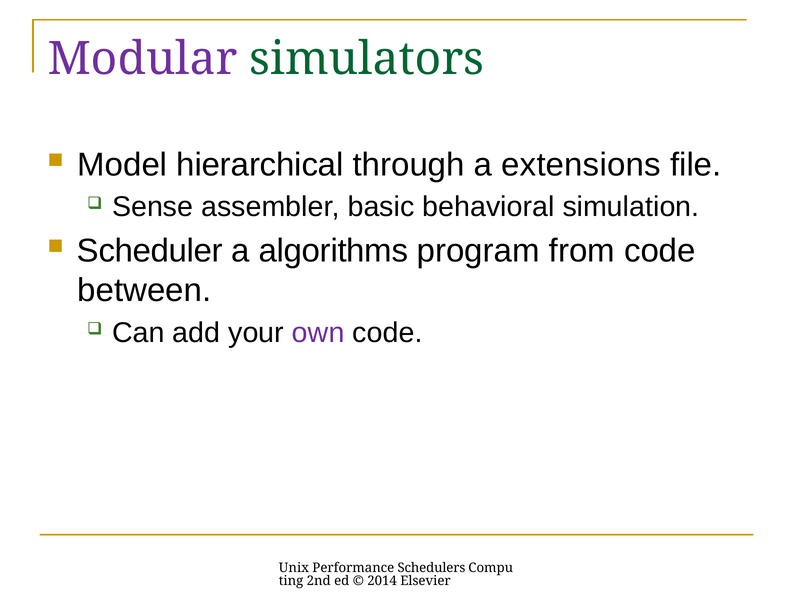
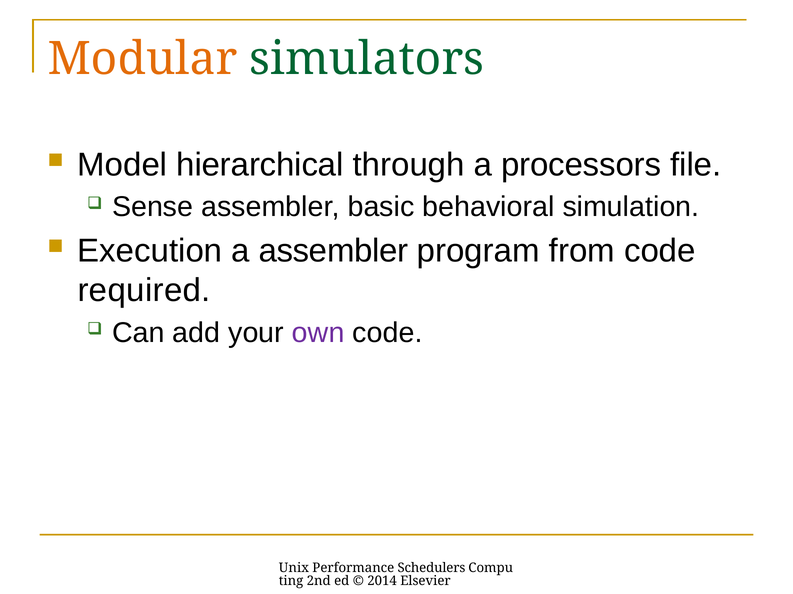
Modular colour: purple -> orange (143, 59)
extensions: extensions -> processors (581, 165)
Scheduler: Scheduler -> Execution (150, 251)
a algorithms: algorithms -> assembler (333, 251)
between: between -> required (144, 291)
